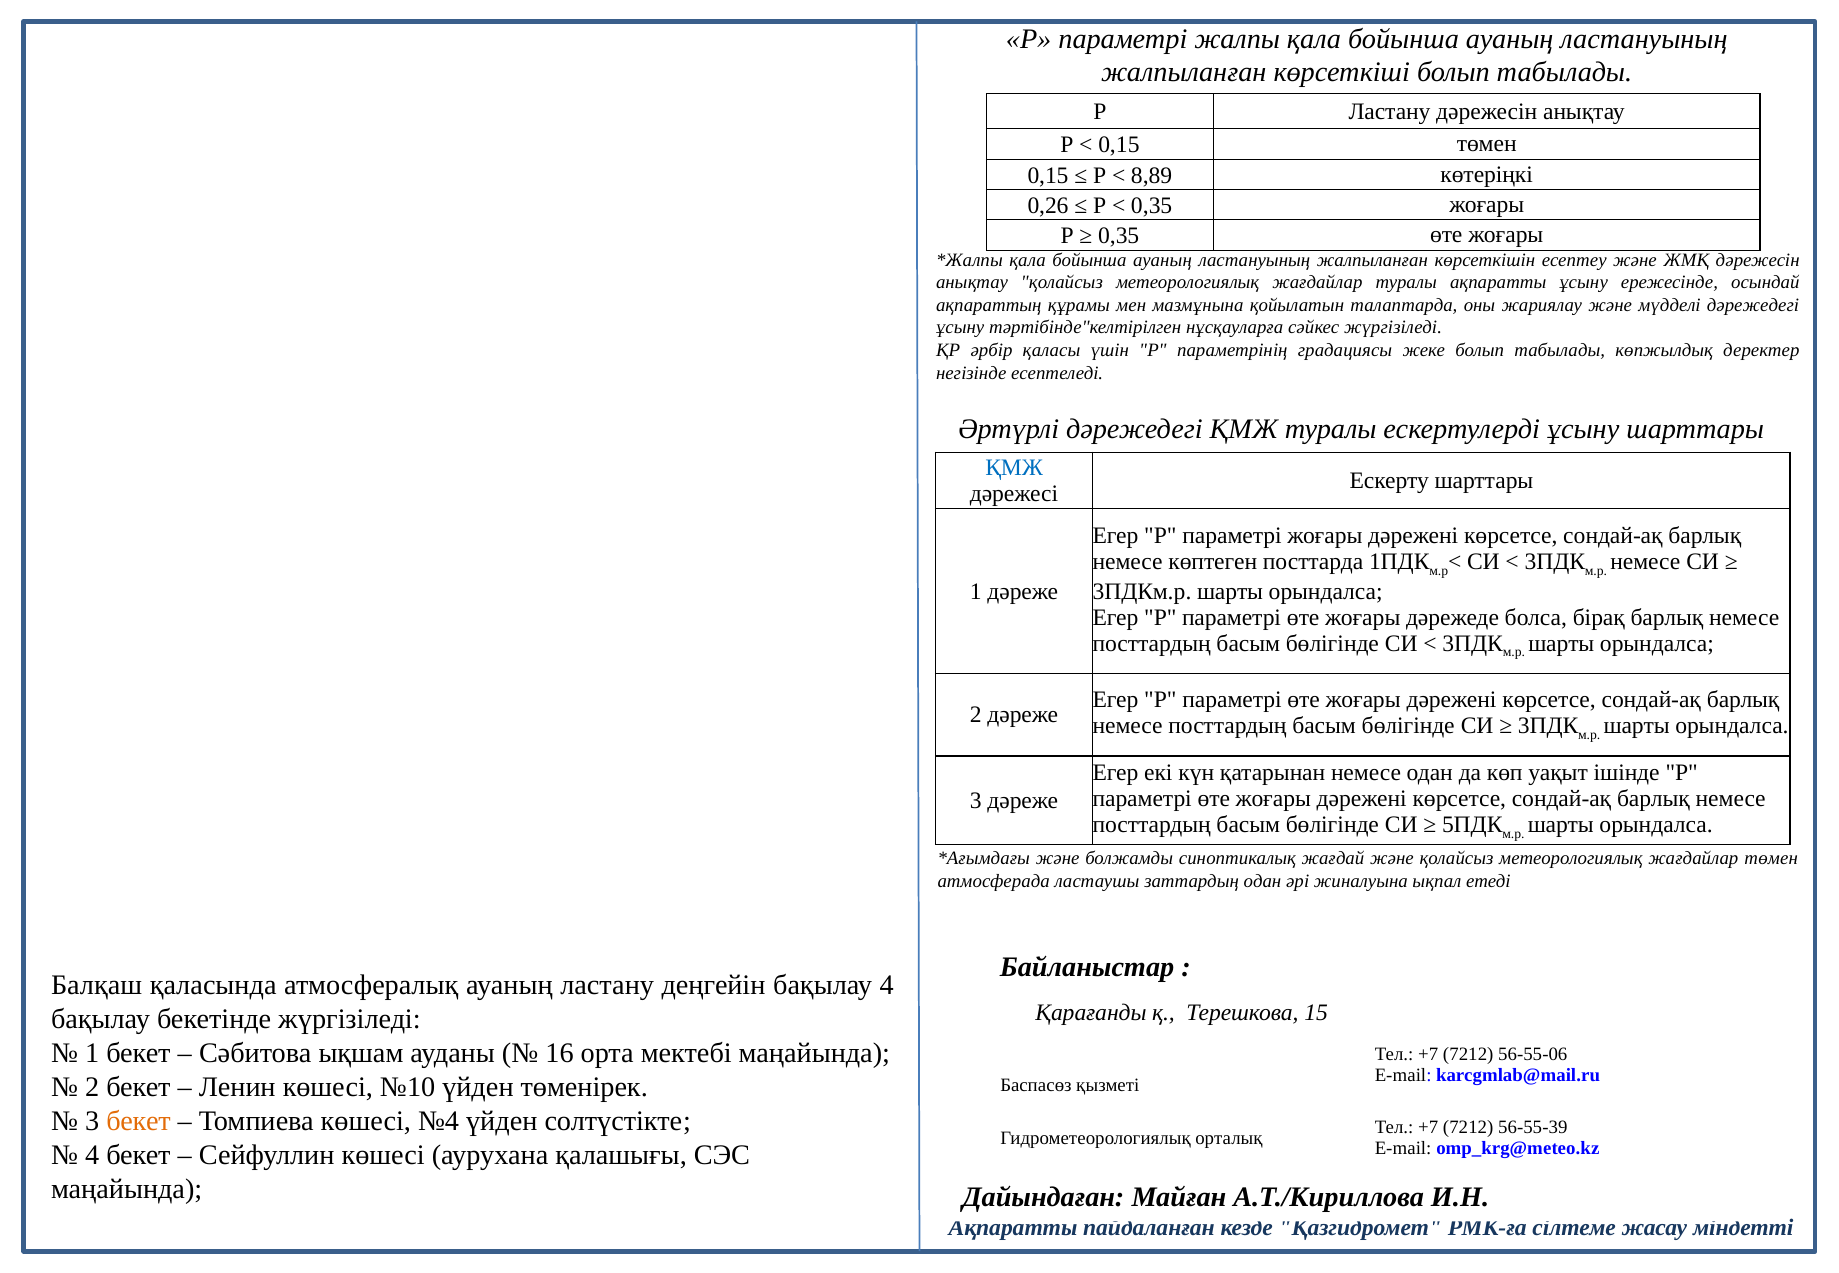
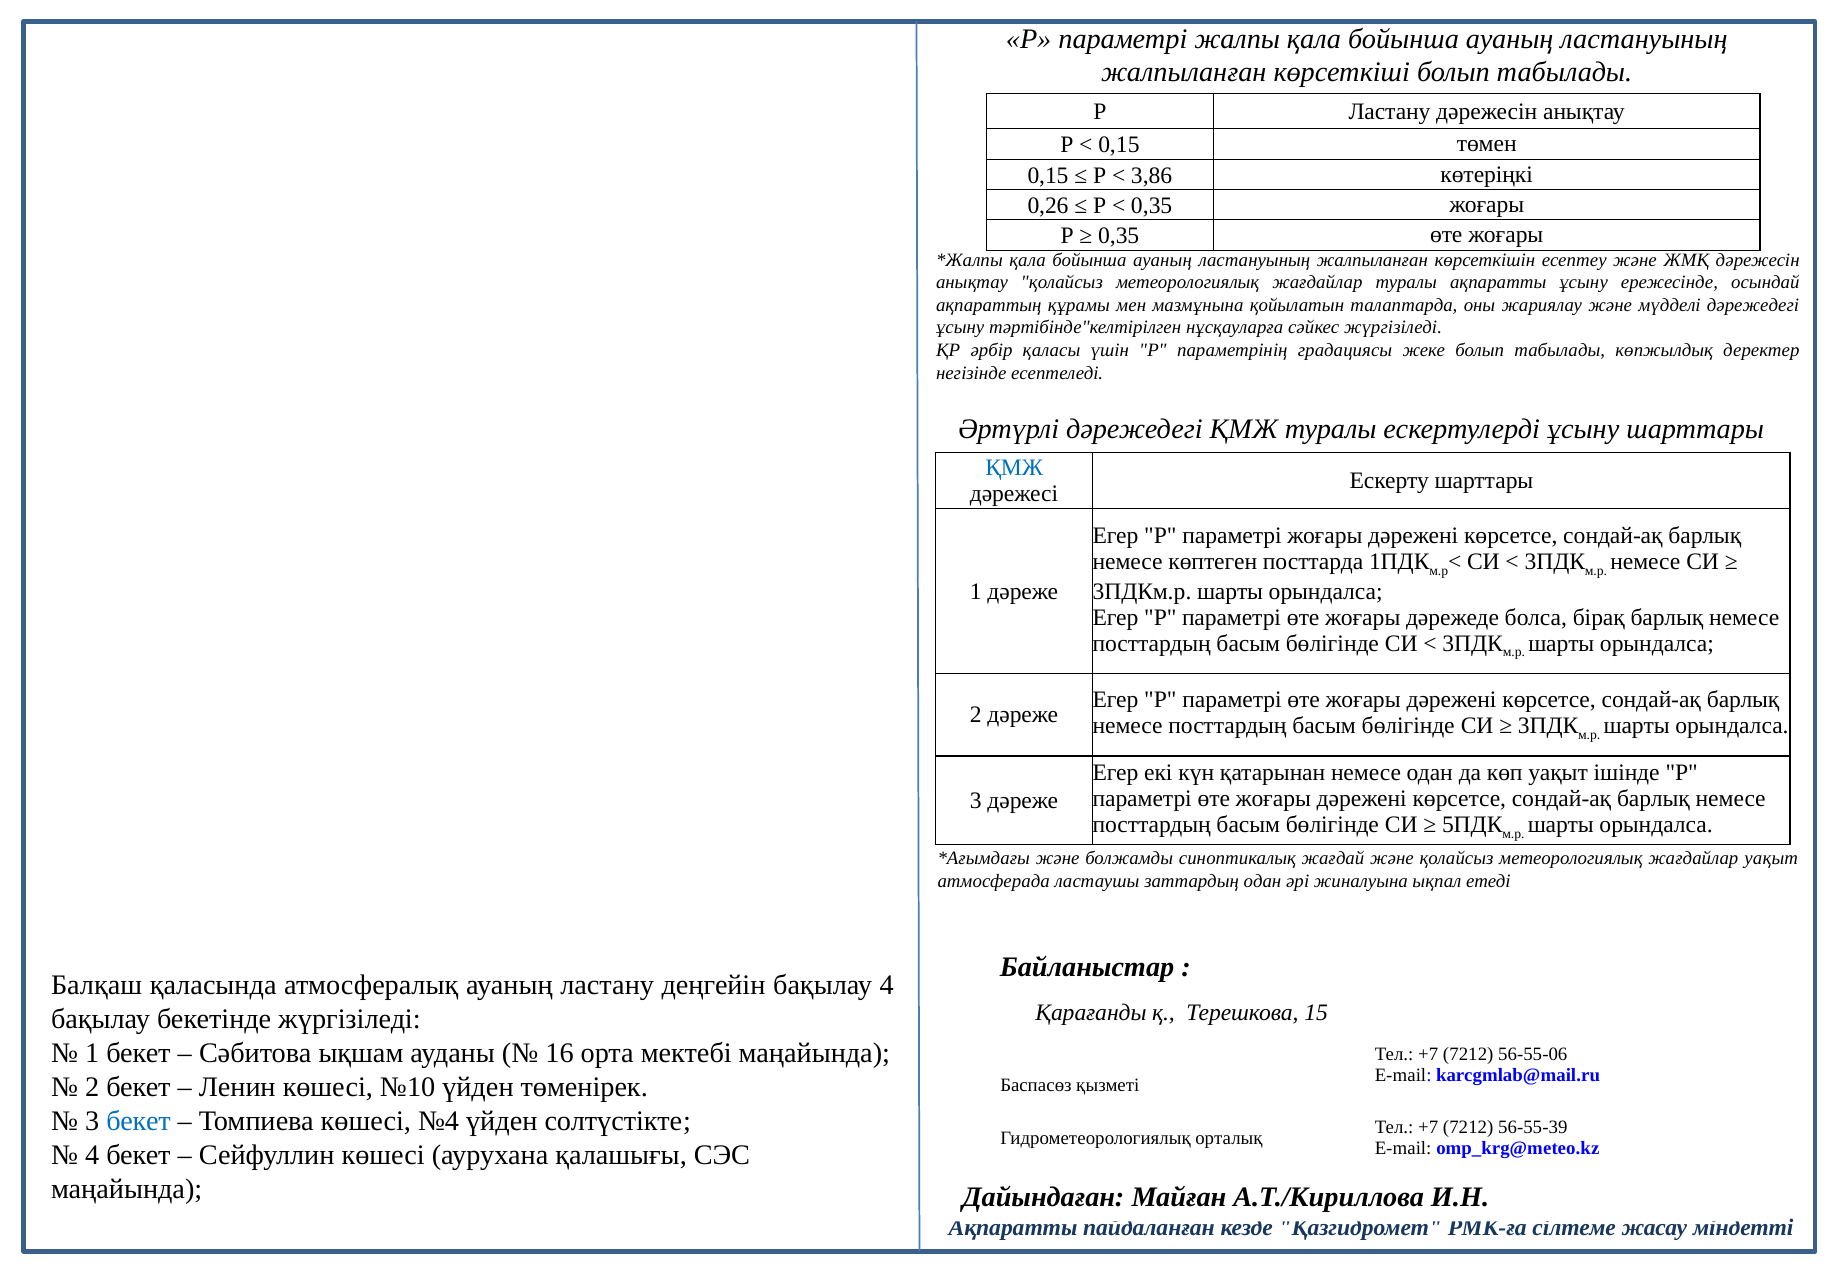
8,89: 8,89 -> 3,86 (1152, 175)
жағдайлар төмен: төмен -> уақыт (1771, 858)
бекет colour: orange -> blue (139, 1122)
